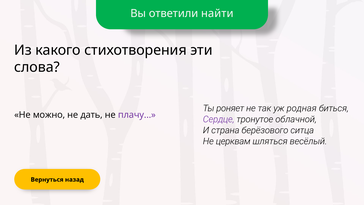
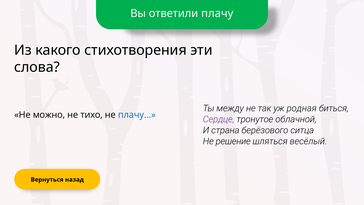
ответили найти: найти -> плачу (217, 14)
роняет: роняет -> между (230, 108)
дать: дать -> тихо (92, 115)
плачу colour: purple -> blue (137, 115)
церквам: церквам -> решение (233, 141)
